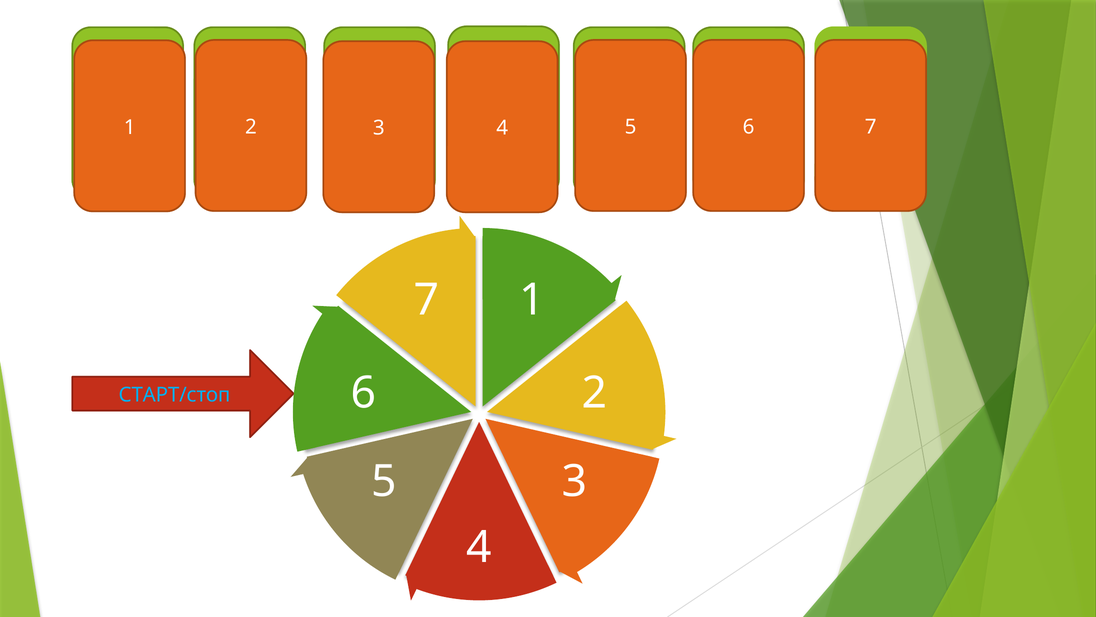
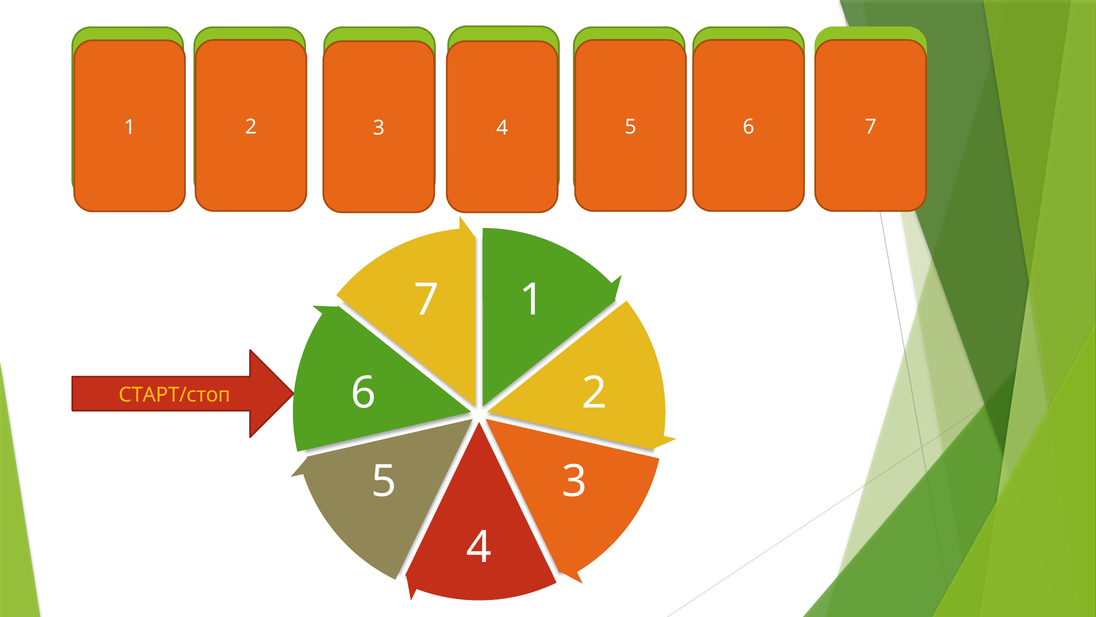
СТАРТ/стоп colour: light blue -> yellow (174, 395)
